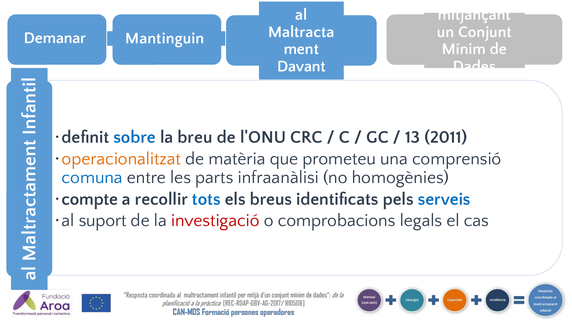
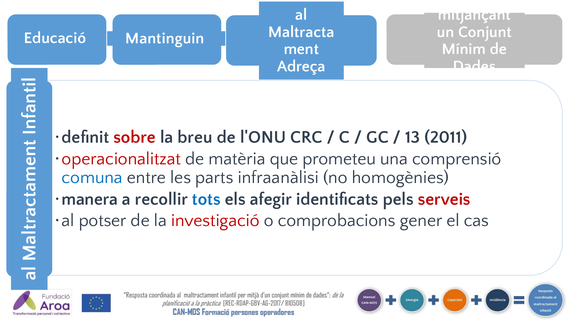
Demanar: Demanar -> Educació (55, 38)
Davant: Davant -> Adreça (301, 66)
sobre colour: blue -> red (135, 137)
operacionalitzat colour: orange -> red (121, 158)
compte: compte -> manera (90, 199)
breus: breus -> afegir (271, 199)
serveis colour: blue -> red (444, 199)
suport: suport -> potser (103, 220)
legals: legals -> gener (421, 220)
